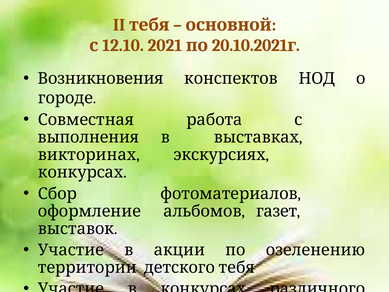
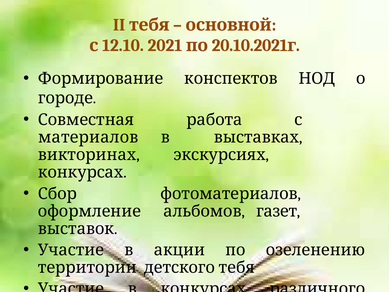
Возникновения: Возникновения -> Формирование (101, 78)
выполнения: выполнения -> материалов (88, 137)
